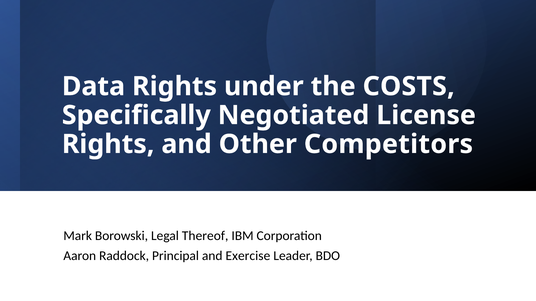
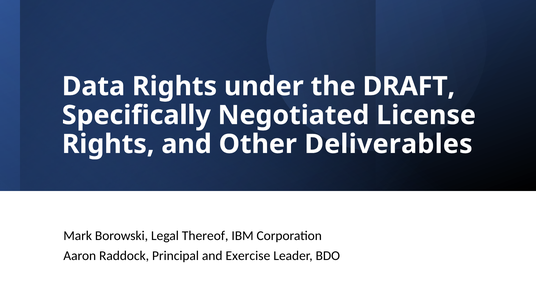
COSTS: COSTS -> DRAFT (409, 87)
Competitors: Competitors -> Deliverables (388, 144)
